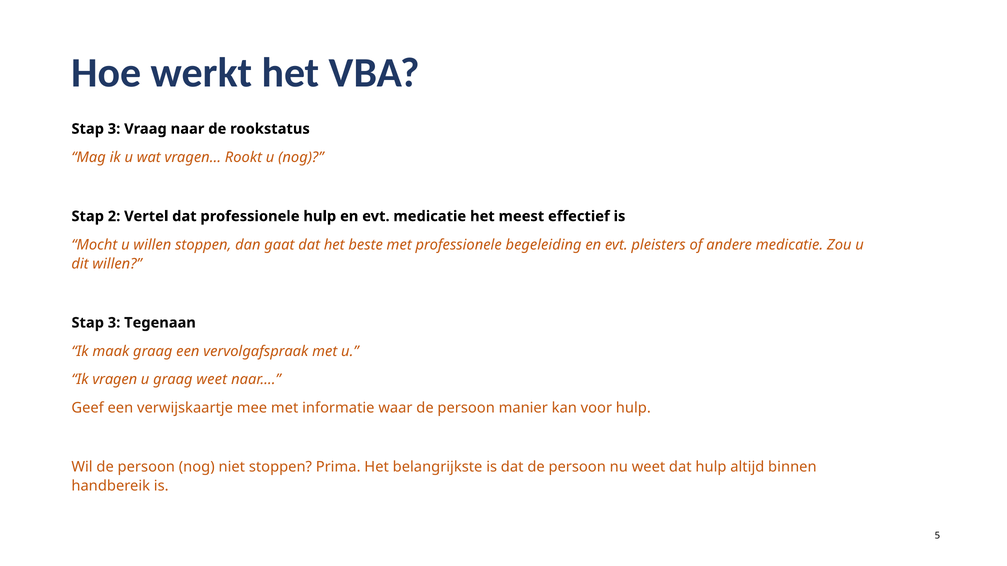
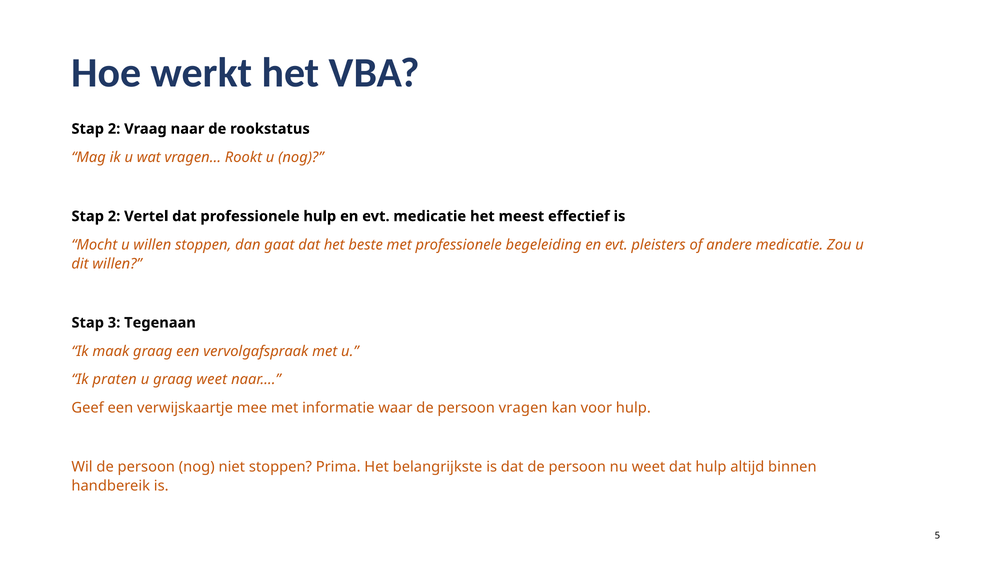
3: 3 -> 2 (114, 129)
vragen: vragen -> praten (115, 380)
manier: manier -> vragen (523, 408)
